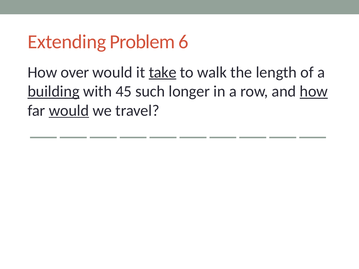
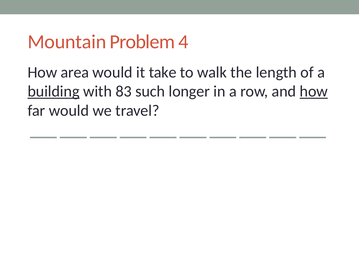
Extending: Extending -> Mountain (67, 42)
6: 6 -> 4 (183, 42)
over: over -> area (75, 72)
take underline: present -> none (163, 72)
45: 45 -> 83 (124, 91)
would underline: present -> none (69, 111)
